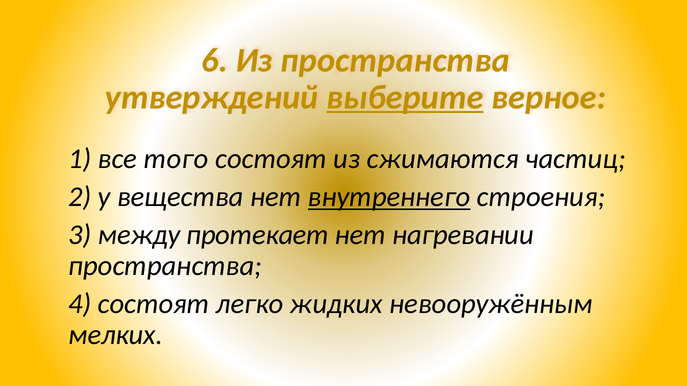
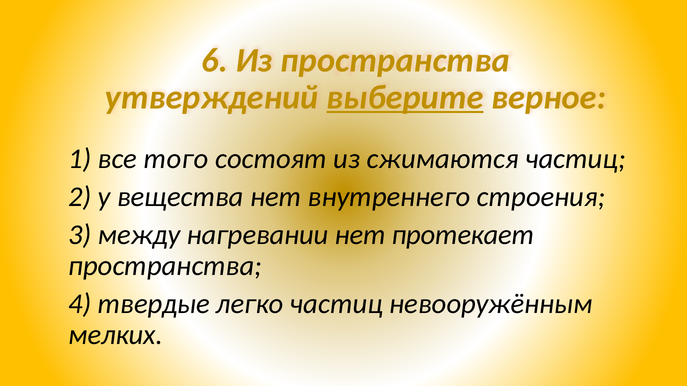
внутреннего underline: present -> none (389, 197)
протекает: протекает -> нагревании (258, 235)
нагревании: нагревании -> протекает (463, 235)
4 состоят: состоят -> твердые (154, 304)
легко жидких: жидких -> частиц (336, 304)
